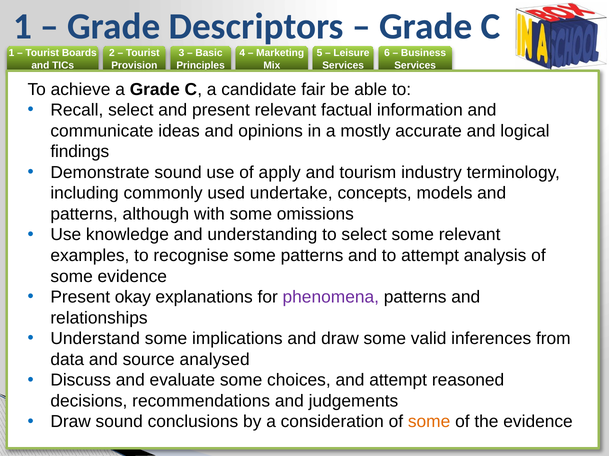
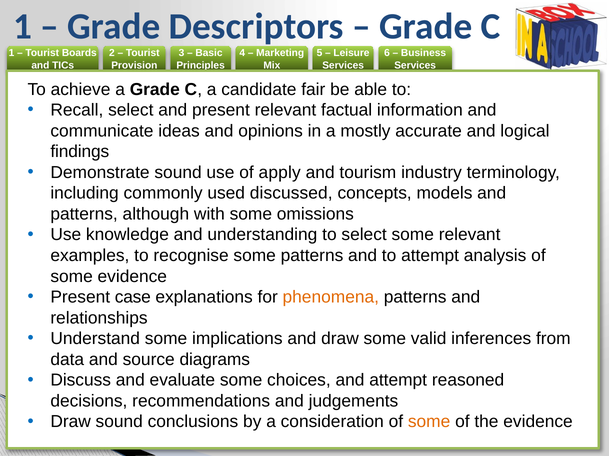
undertake: undertake -> discussed (291, 194)
okay: okay -> case (133, 298)
phenomena colour: purple -> orange (331, 298)
analysed: analysed -> diagrams (215, 360)
